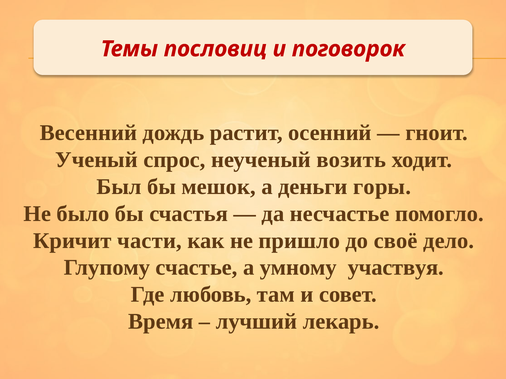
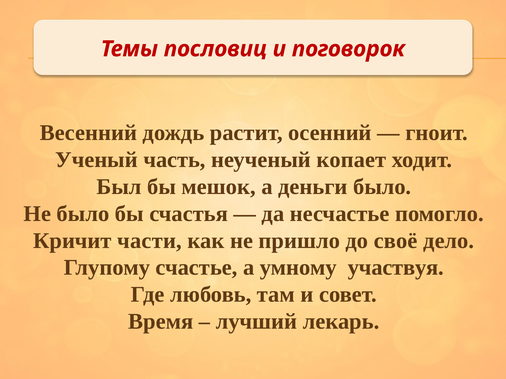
спрос: спрос -> часть (174, 160)
возить: возить -> копает (351, 160)
деньги горы: горы -> было (382, 187)
